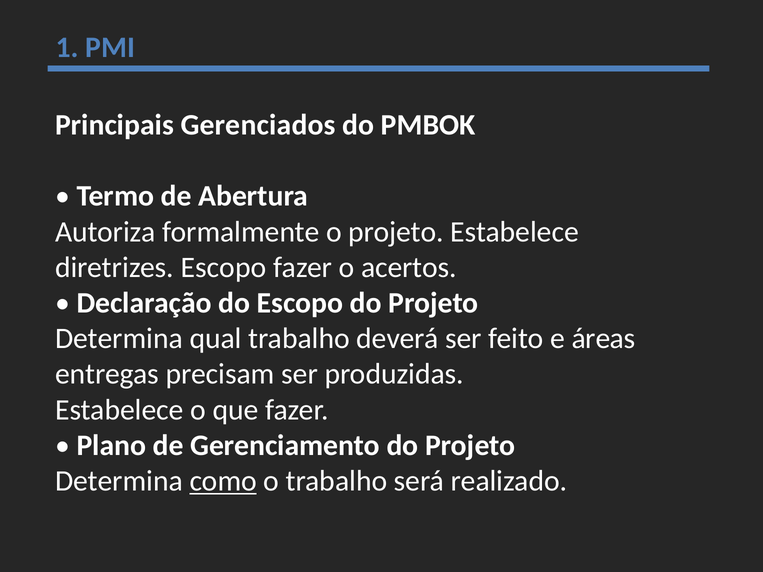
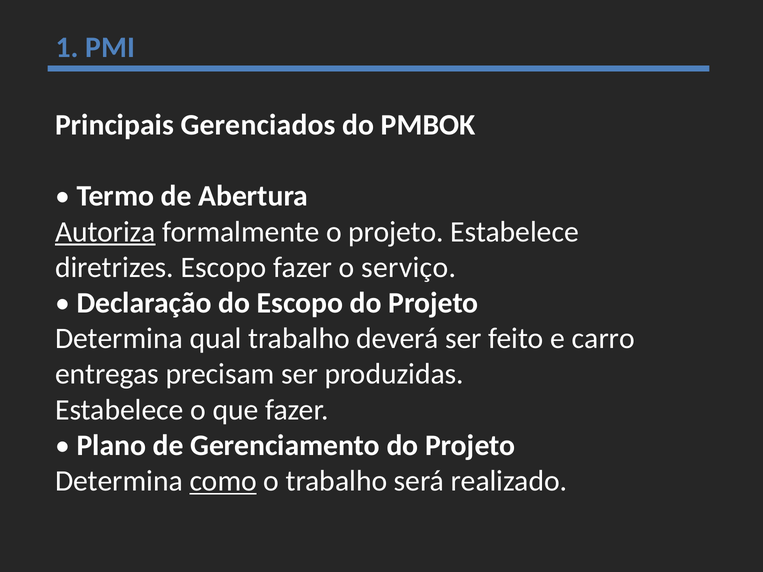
Autoriza underline: none -> present (105, 232)
acertos: acertos -> serviço (409, 267)
áreas: áreas -> carro (603, 339)
